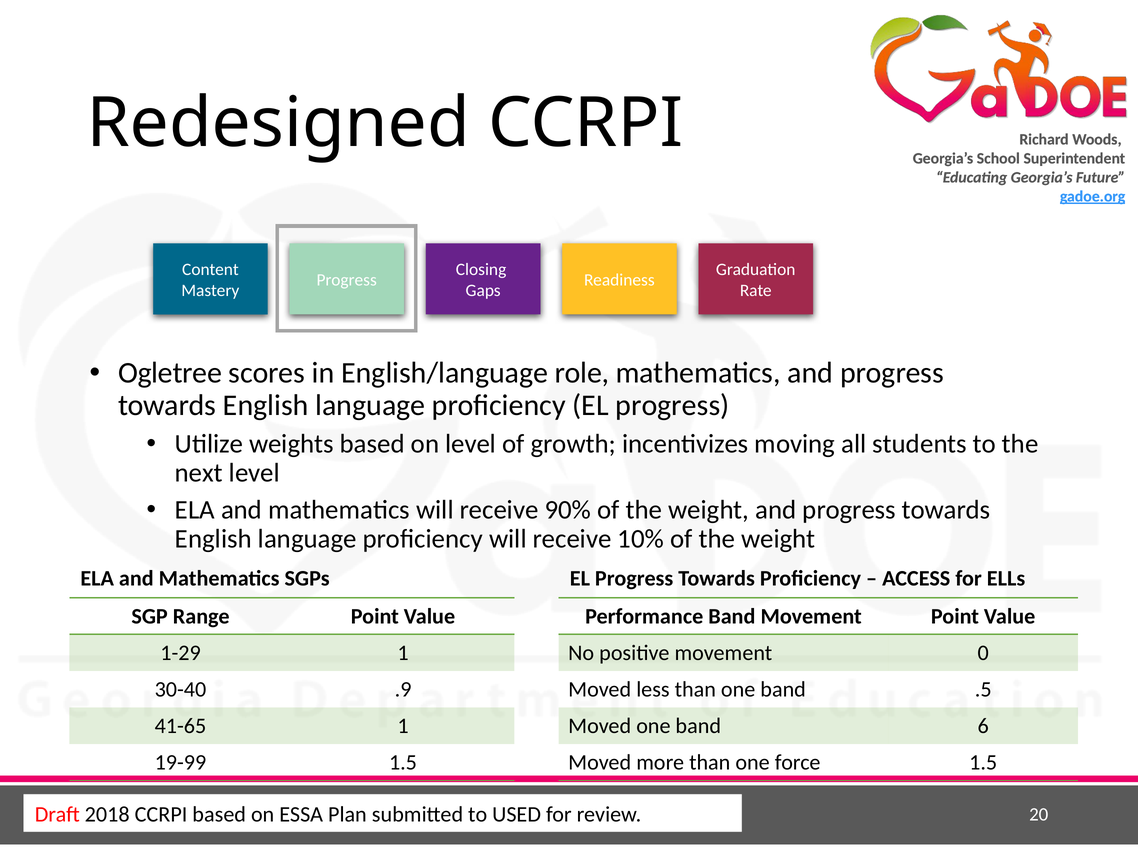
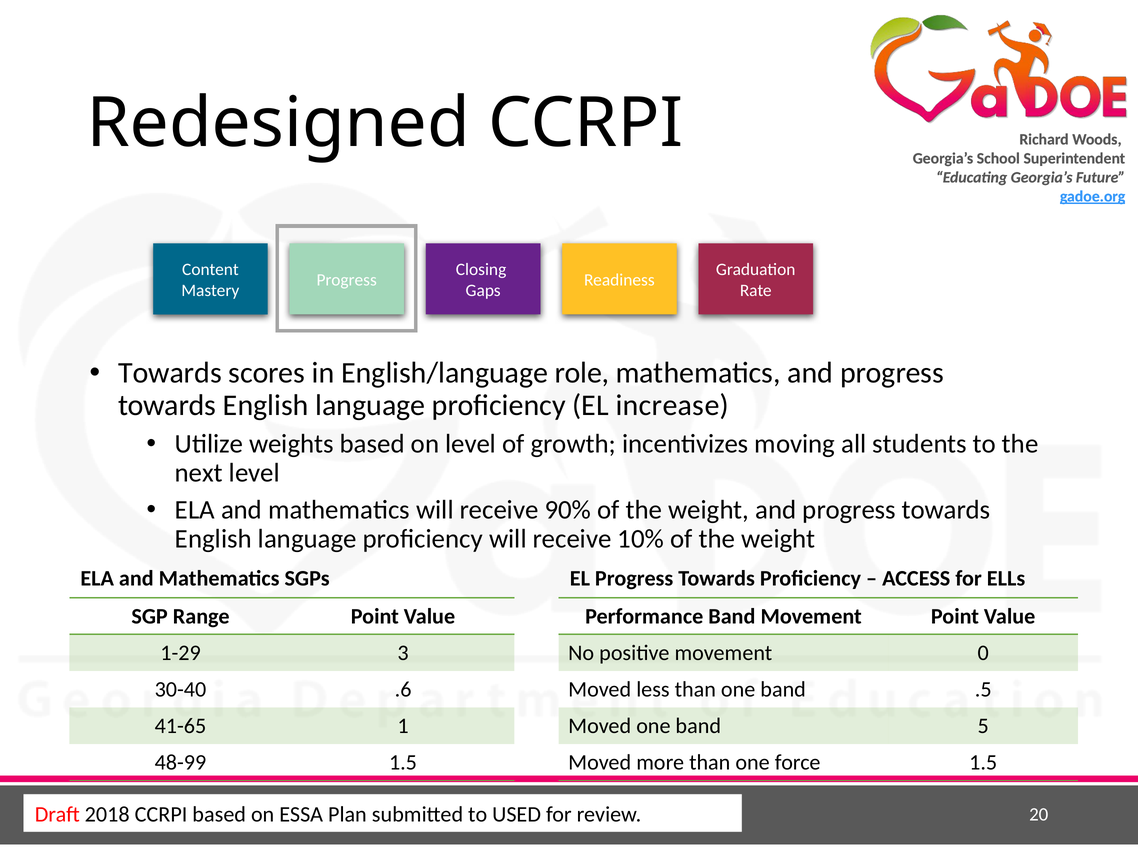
Ogletree: Ogletree -> Towards (170, 373)
proficiency EL progress: progress -> increase (672, 406)
1-29 1: 1 -> 3 (403, 653)
.9: .9 -> .6 (403, 690)
6: 6 -> 5 (983, 726)
19-99: 19-99 -> 48-99 (180, 763)
